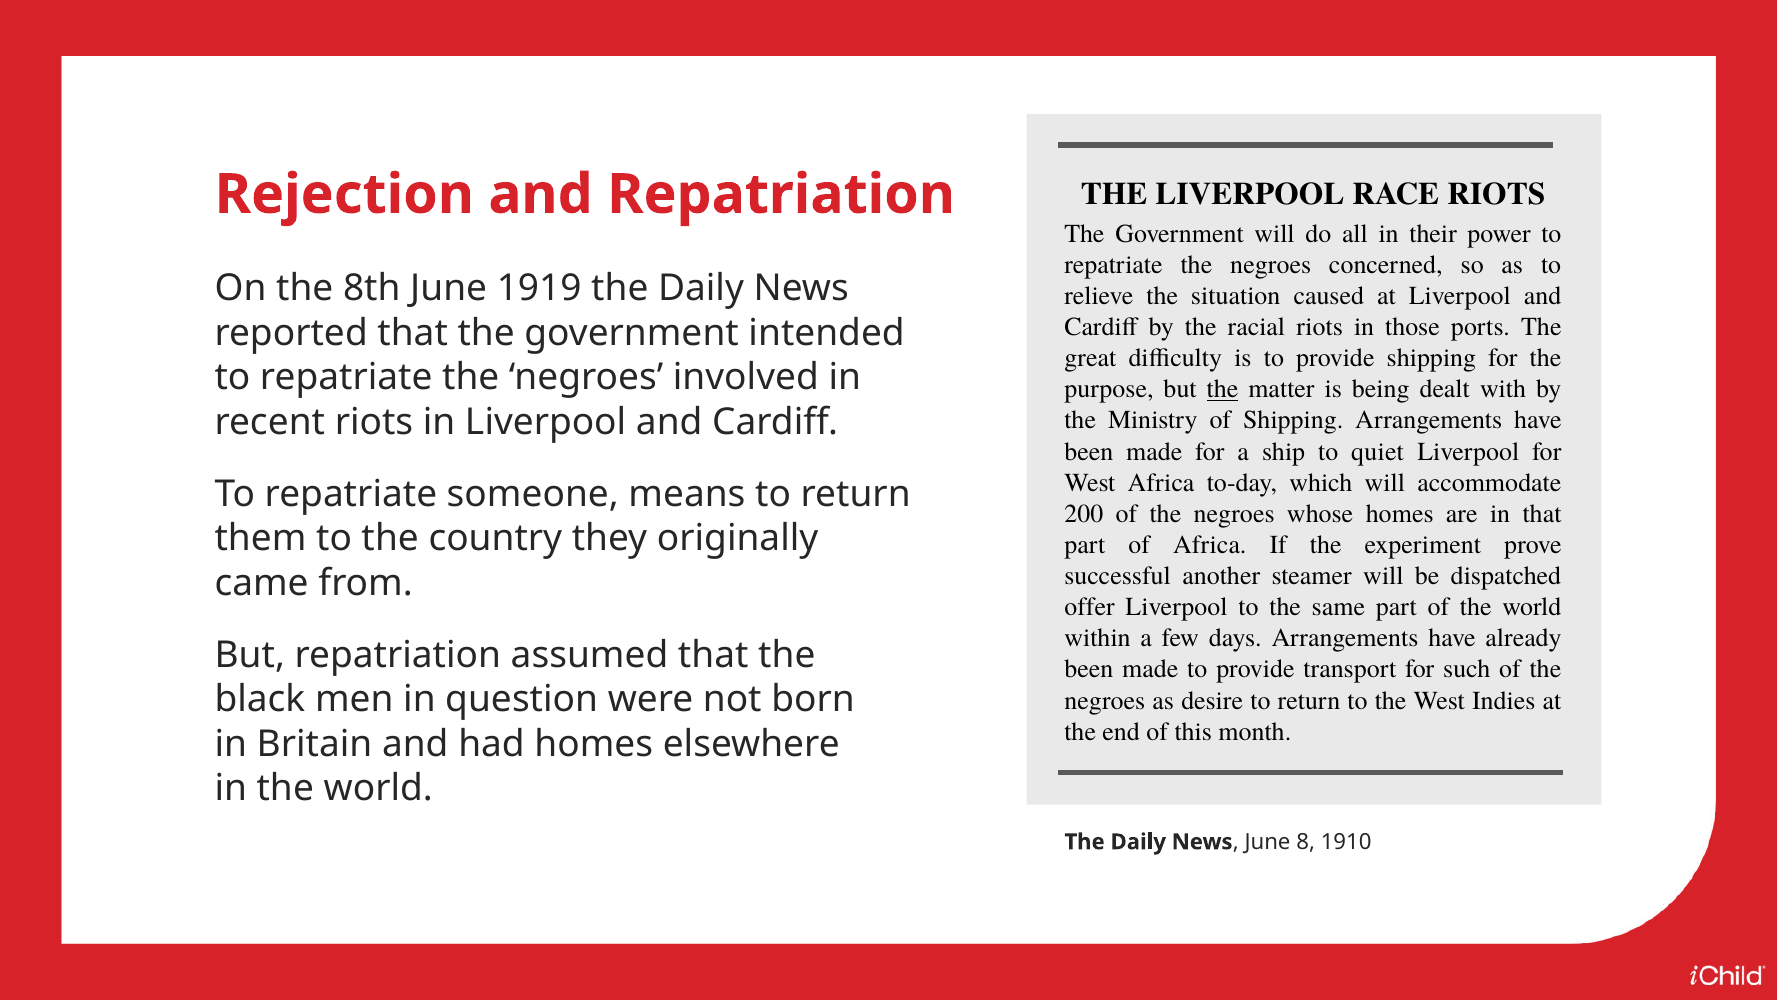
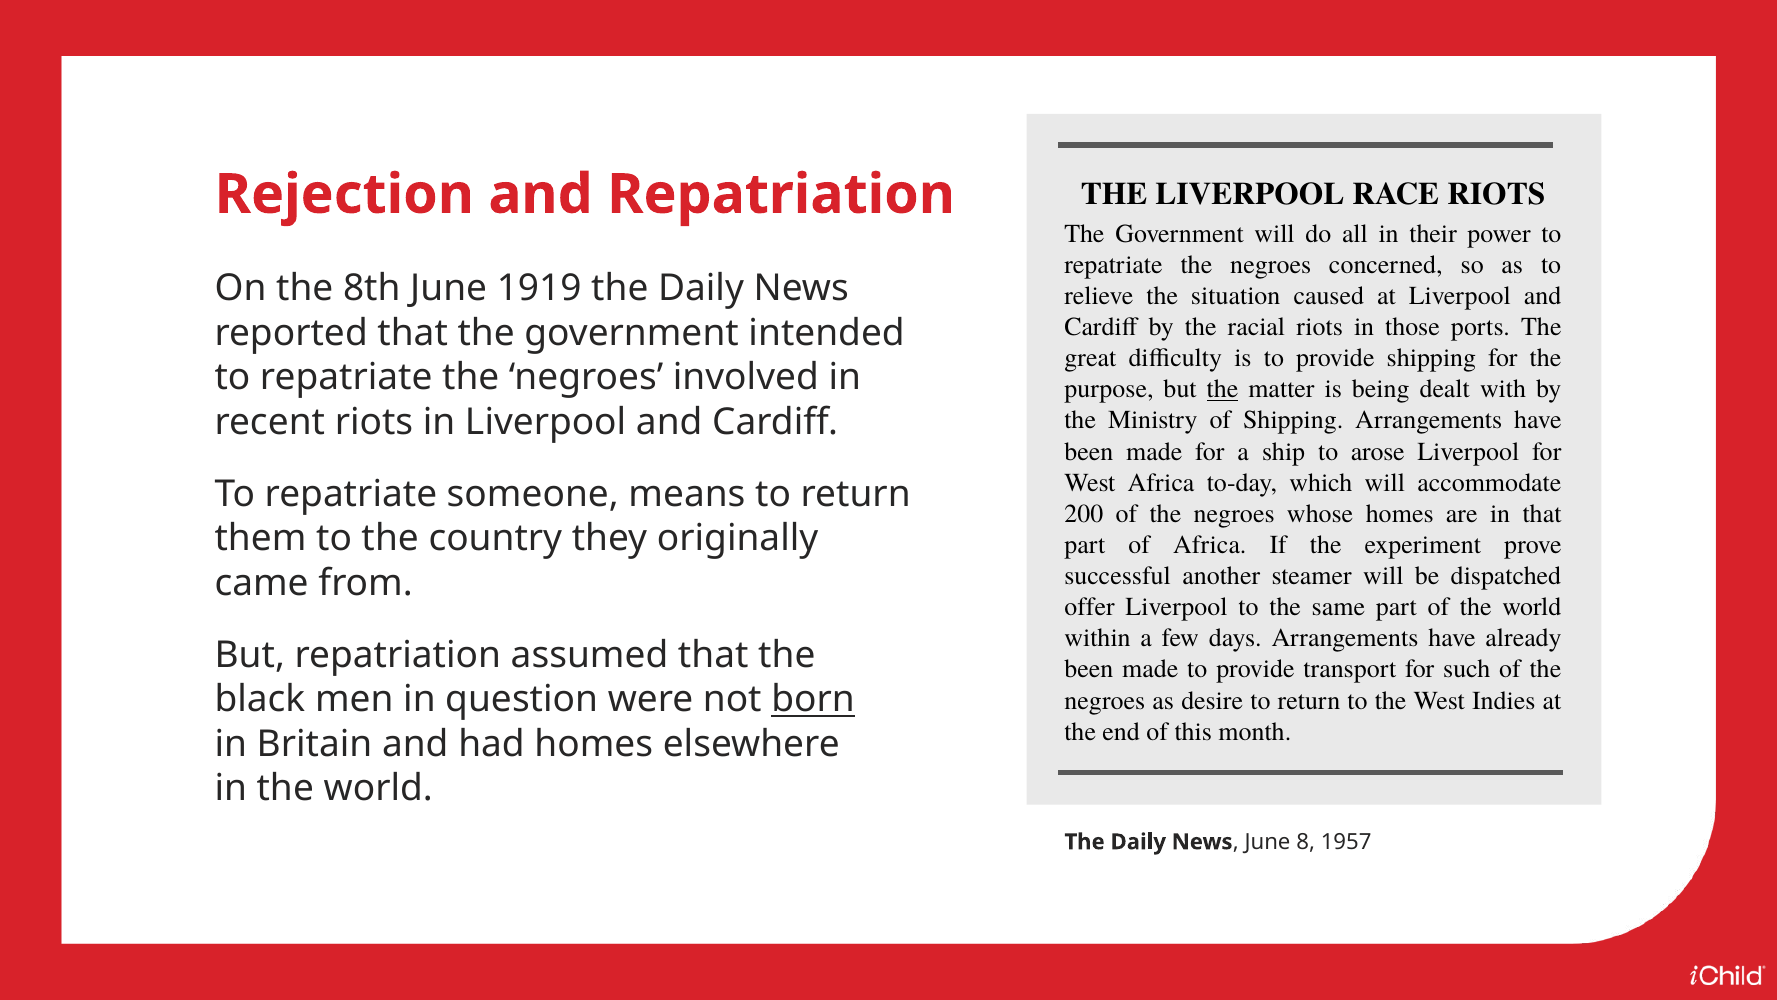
quiet: quiet -> arose (1378, 451)
born underline: none -> present (813, 699)
1910: 1910 -> 1957 (1346, 842)
